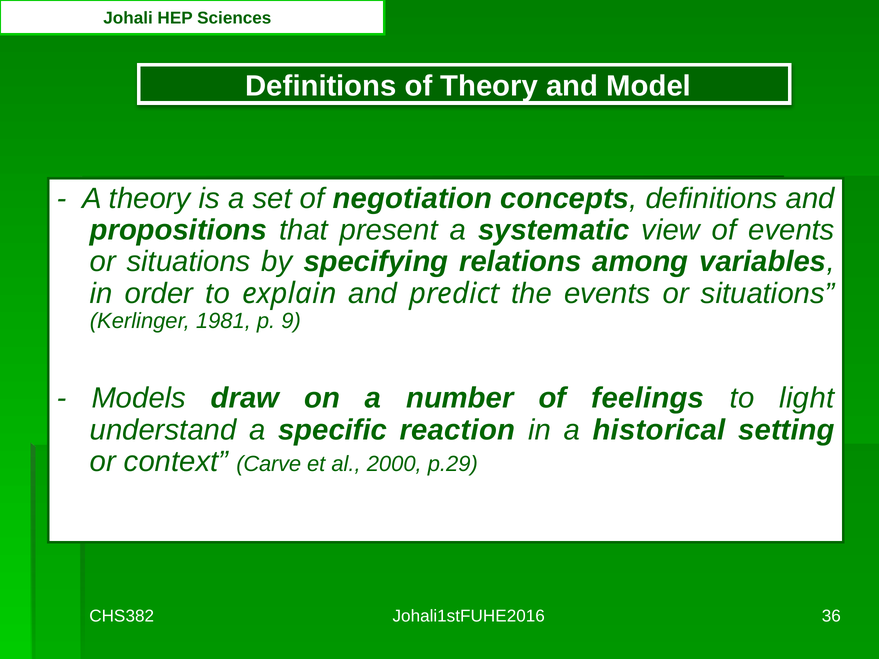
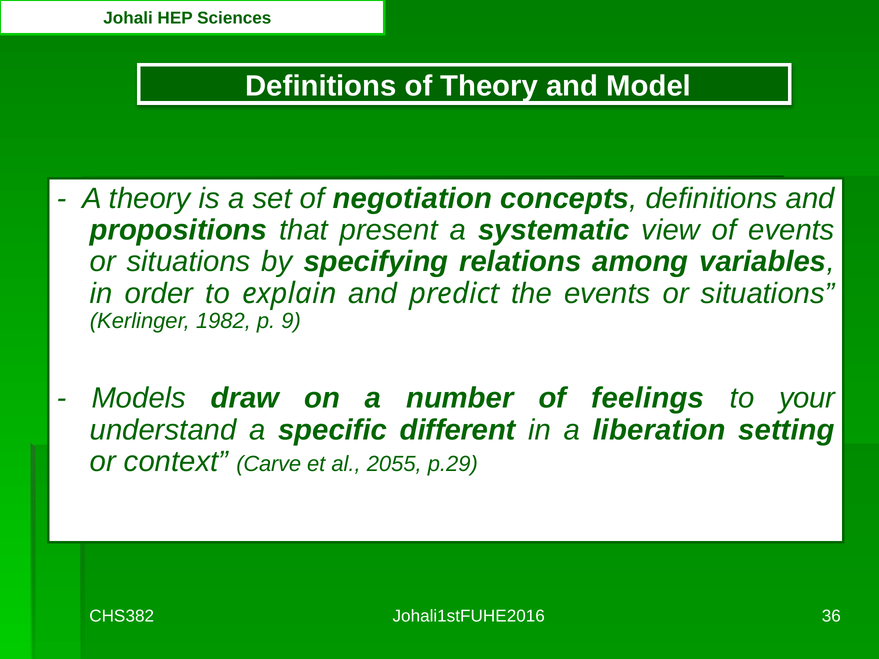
1981: 1981 -> 1982 (223, 321)
light: light -> your (807, 398)
reaction: reaction -> different (458, 430)
historical: historical -> liberation (659, 430)
2000: 2000 -> 2055 (394, 464)
